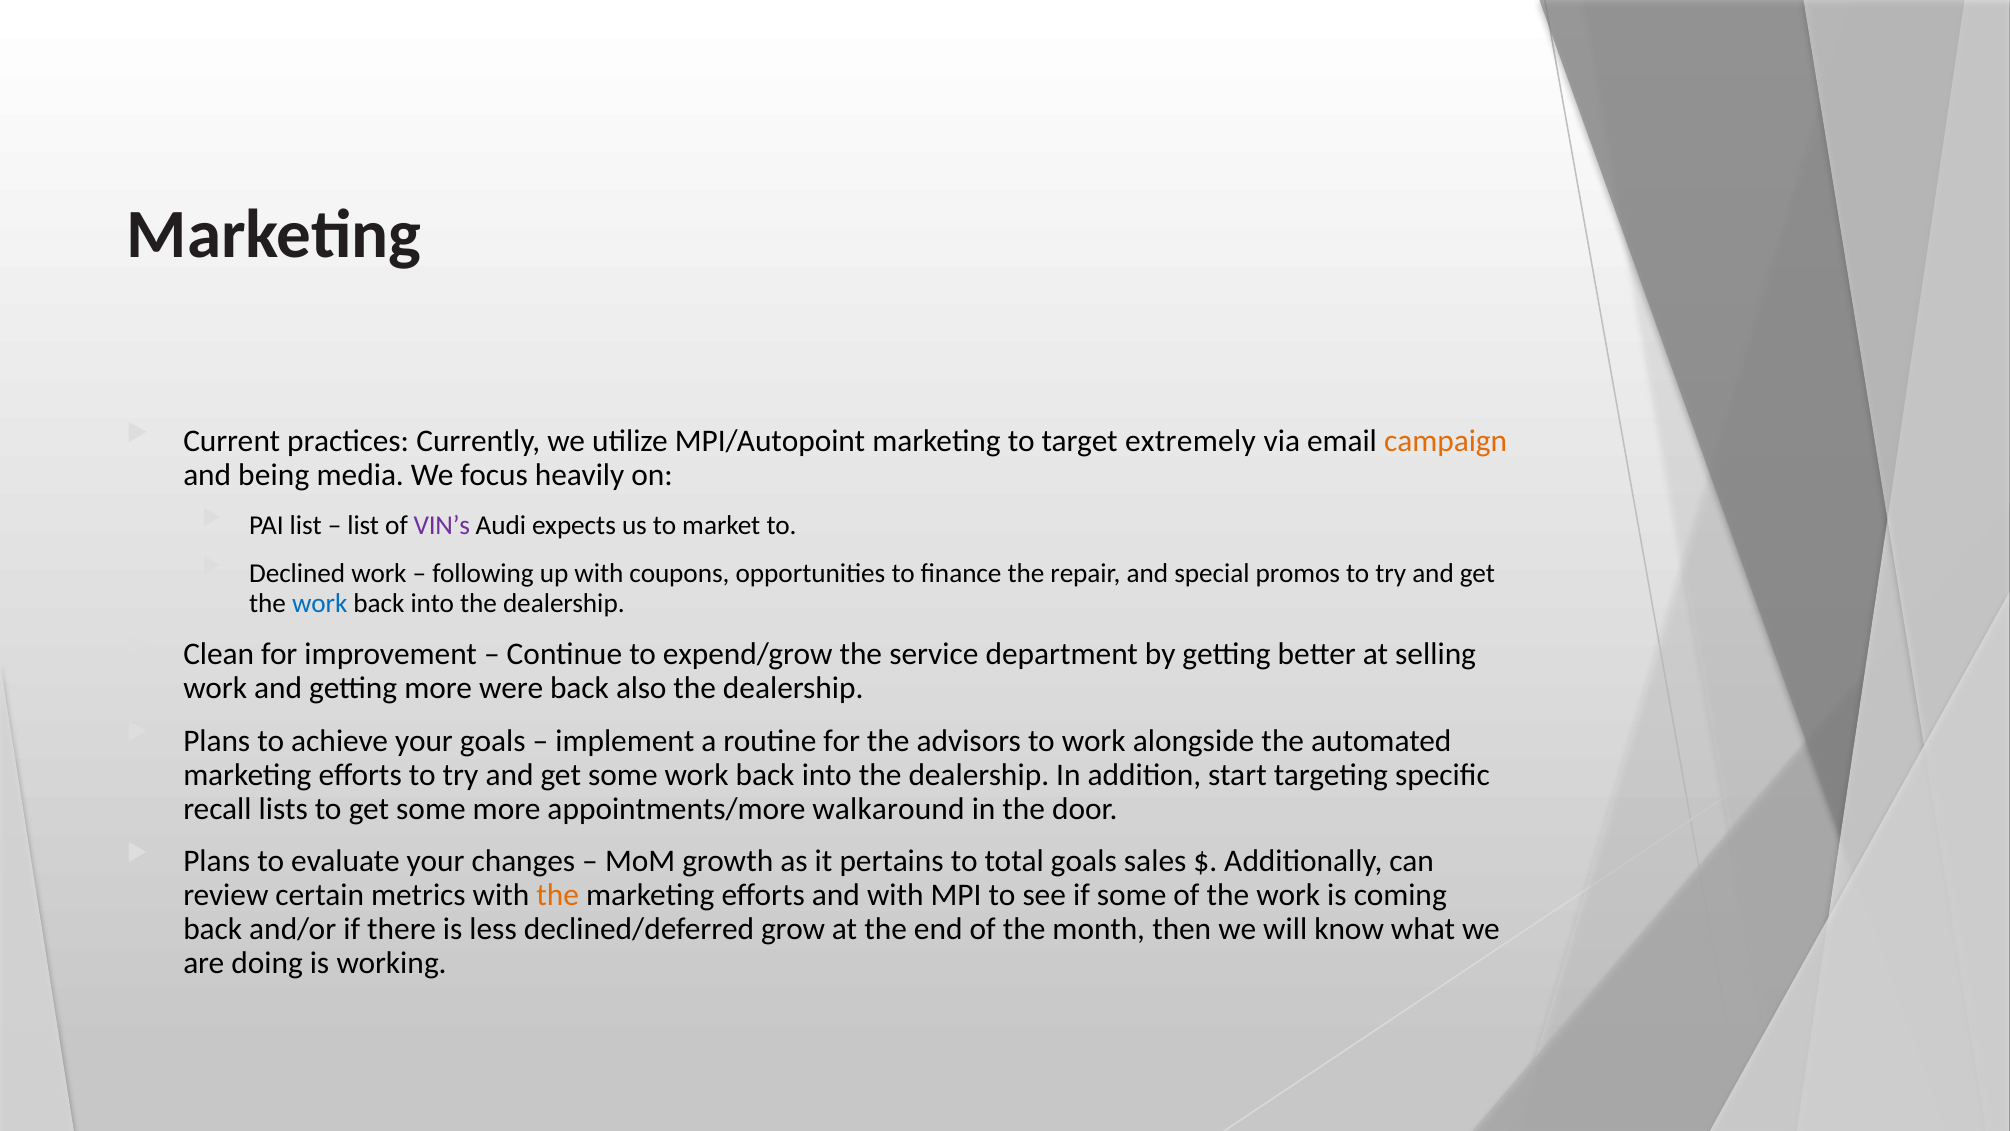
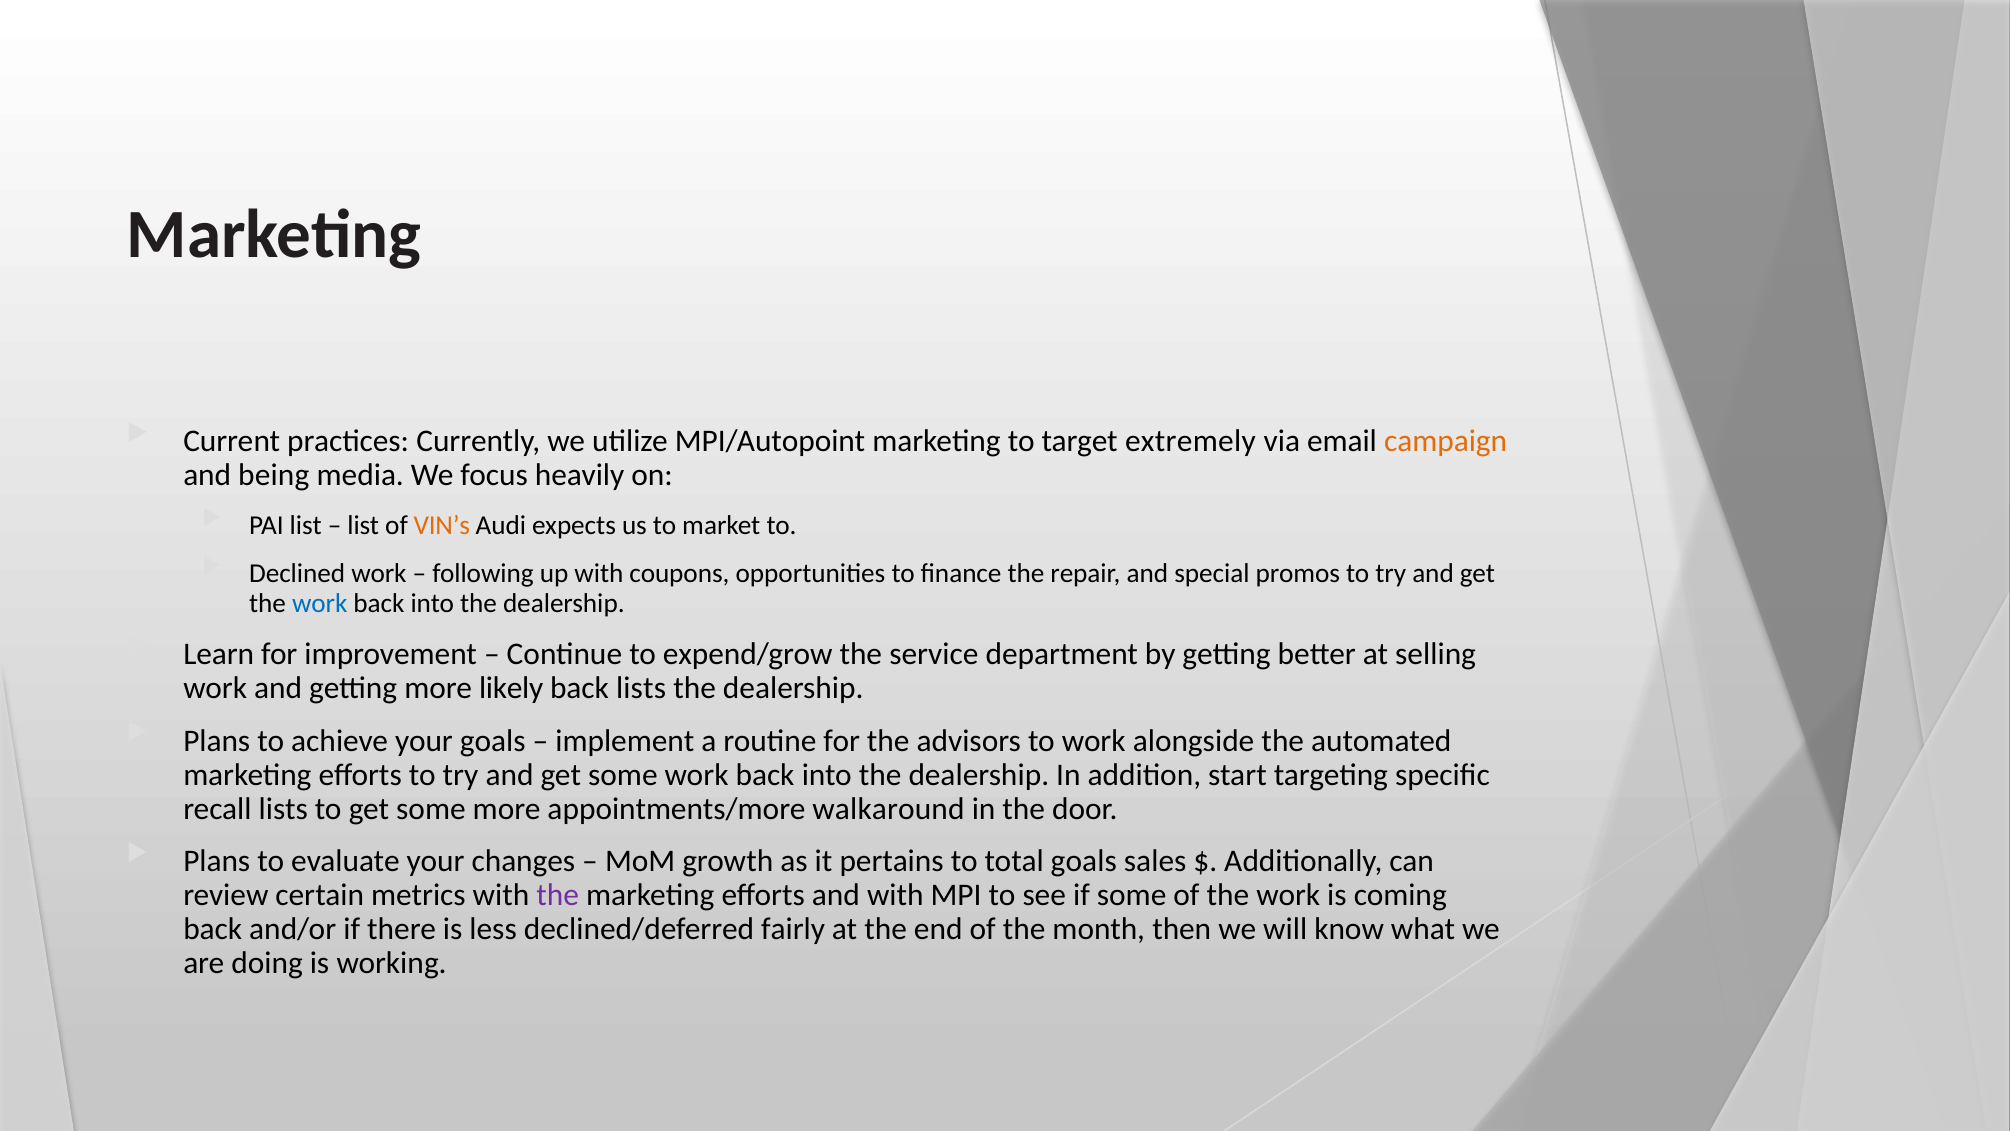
VIN’s colour: purple -> orange (442, 525)
Clean: Clean -> Learn (219, 654)
were: were -> likely (511, 688)
back also: also -> lists (641, 688)
the colour: orange -> purple (558, 895)
grow: grow -> fairly (793, 929)
